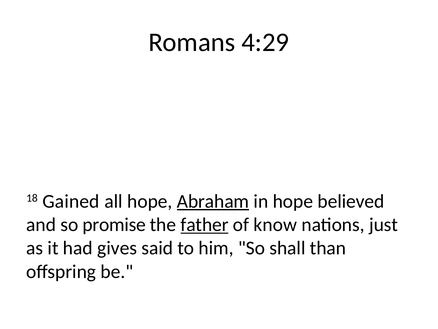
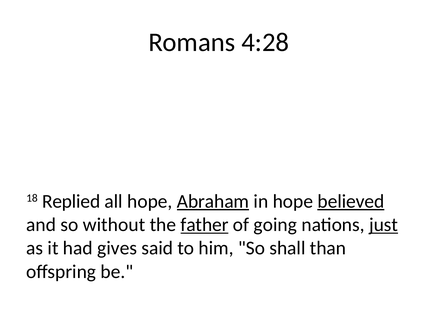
4:29: 4:29 -> 4:28 (265, 42)
Gained: Gained -> Replied (71, 201)
believed underline: none -> present (351, 201)
promise: promise -> without (114, 224)
know: know -> going (275, 224)
just underline: none -> present (384, 224)
